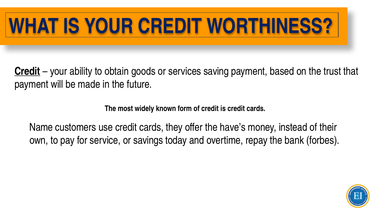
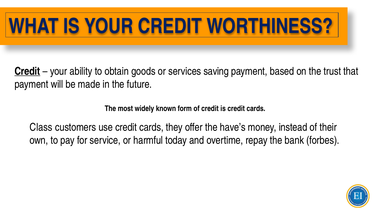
Name: Name -> Class (41, 127)
savings: savings -> harmful (148, 140)
